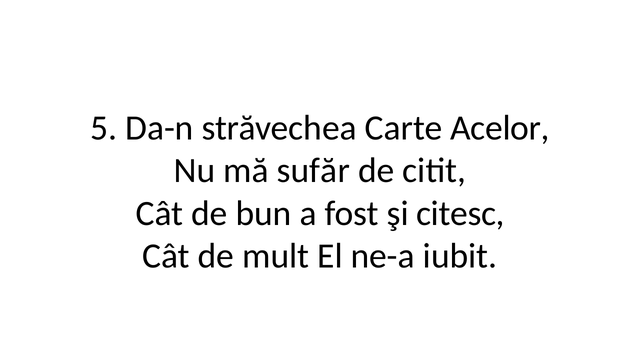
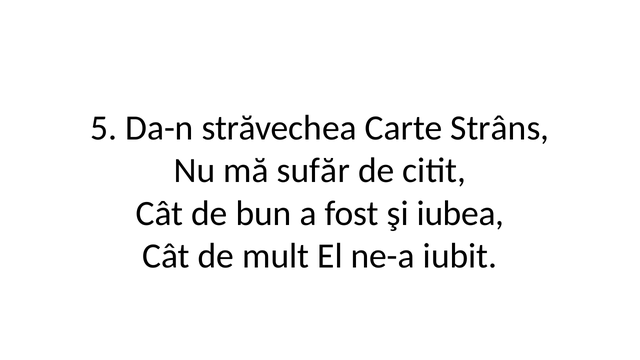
Acelor: Acelor -> Strâns (500, 128)
citesc: citesc -> iubea (461, 213)
